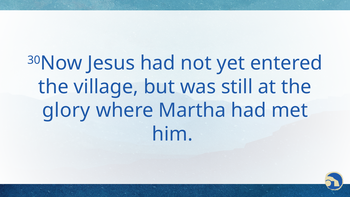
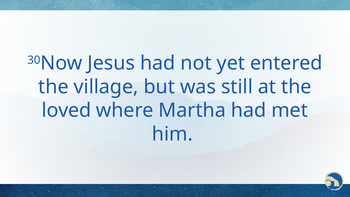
glory: glory -> loved (66, 110)
